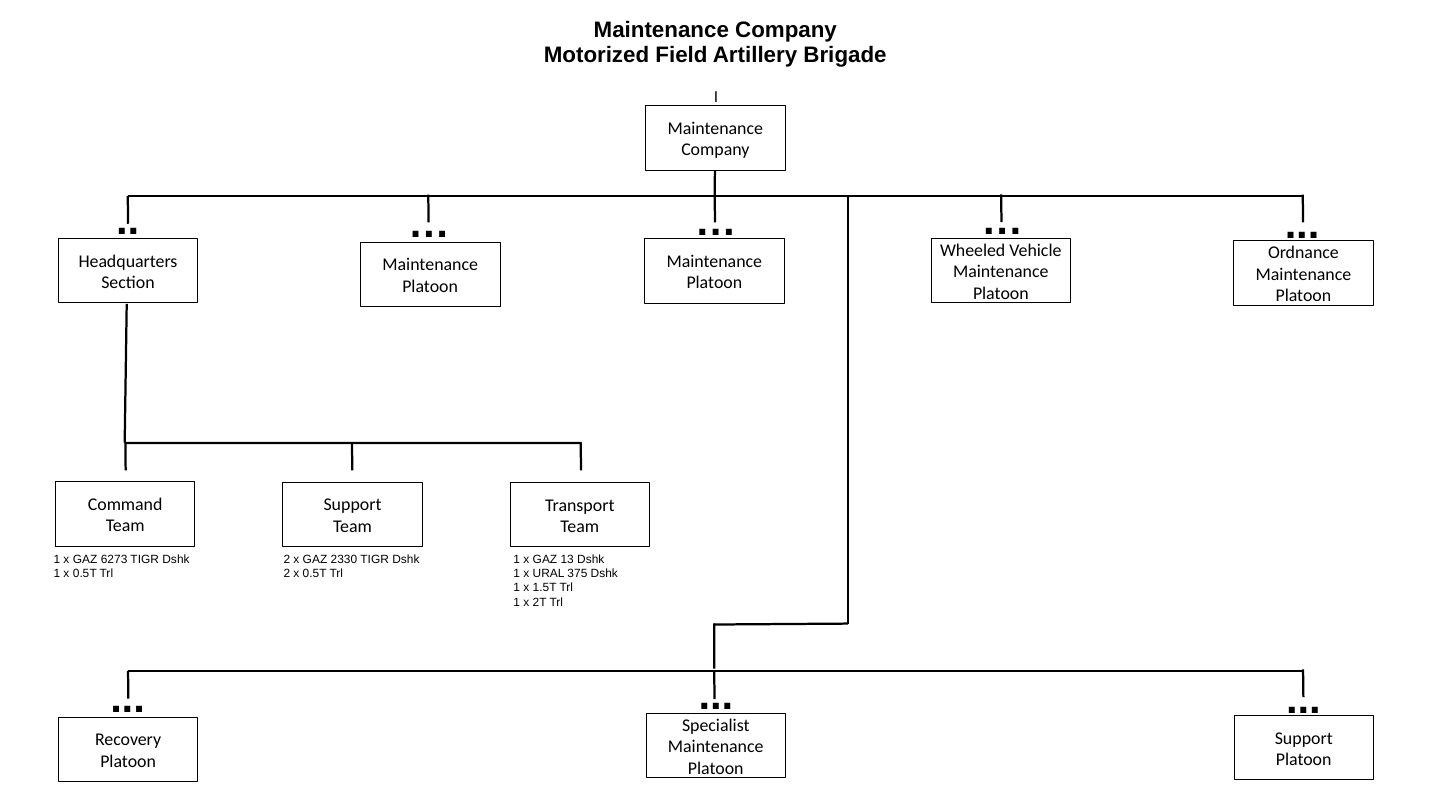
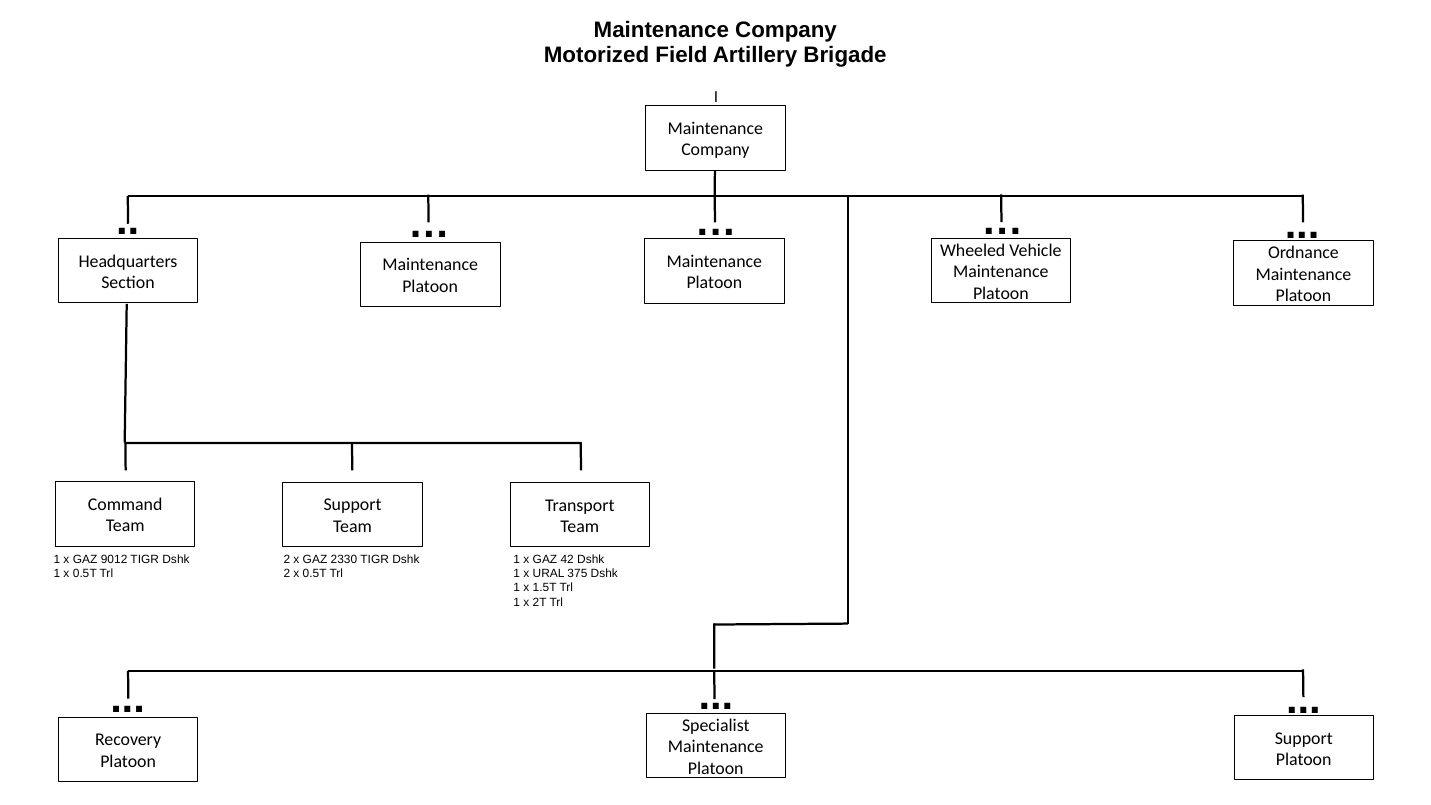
6273: 6273 -> 9012 (114, 559)
13: 13 -> 42 (567, 559)
